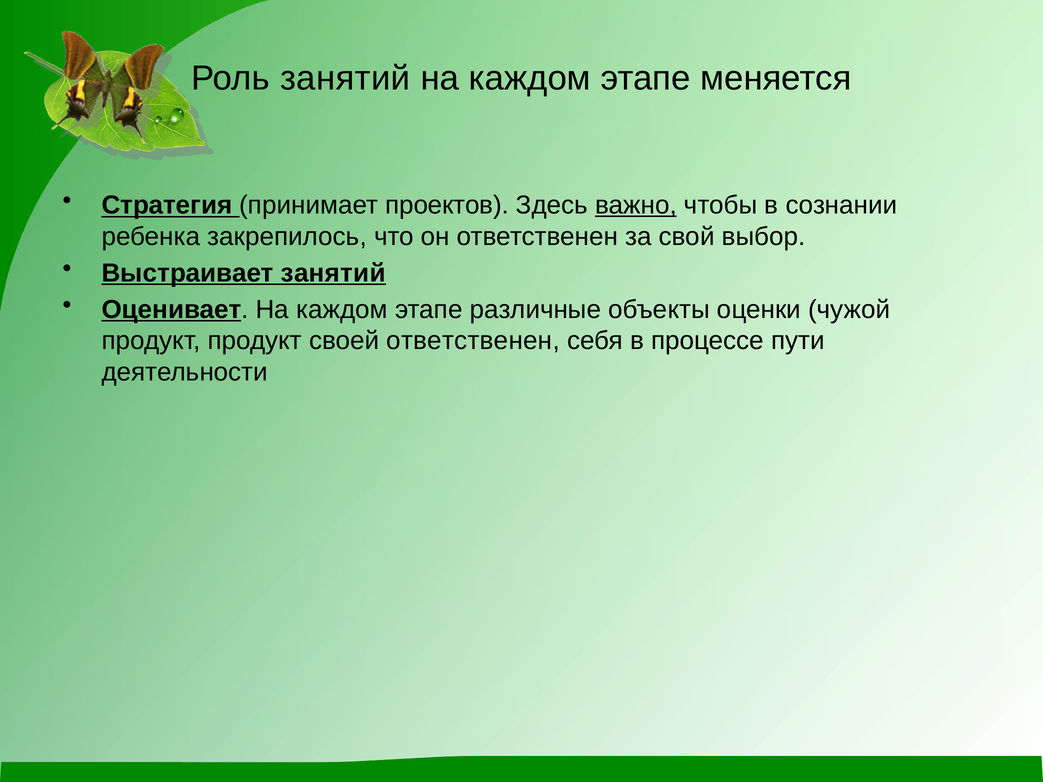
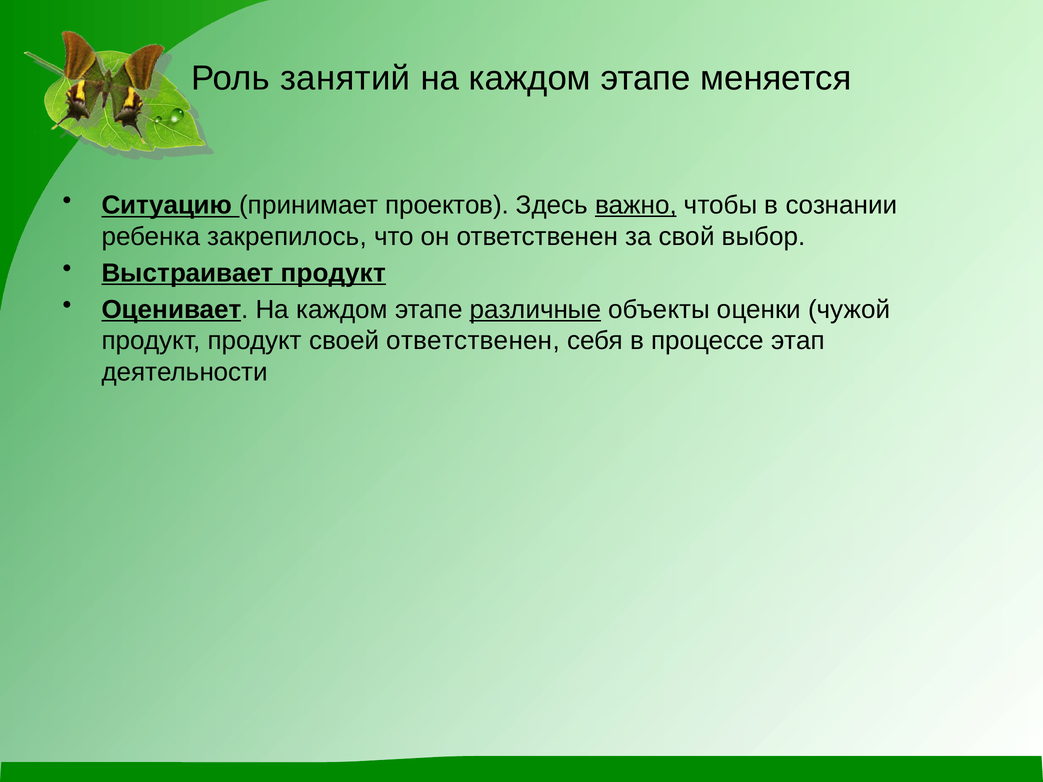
Стратегия: Стратегия -> Ситуацию (167, 205)
Выстраивает занятий: занятий -> продукт (333, 273)
различные underline: none -> present (535, 310)
пути: пути -> этап (798, 341)
